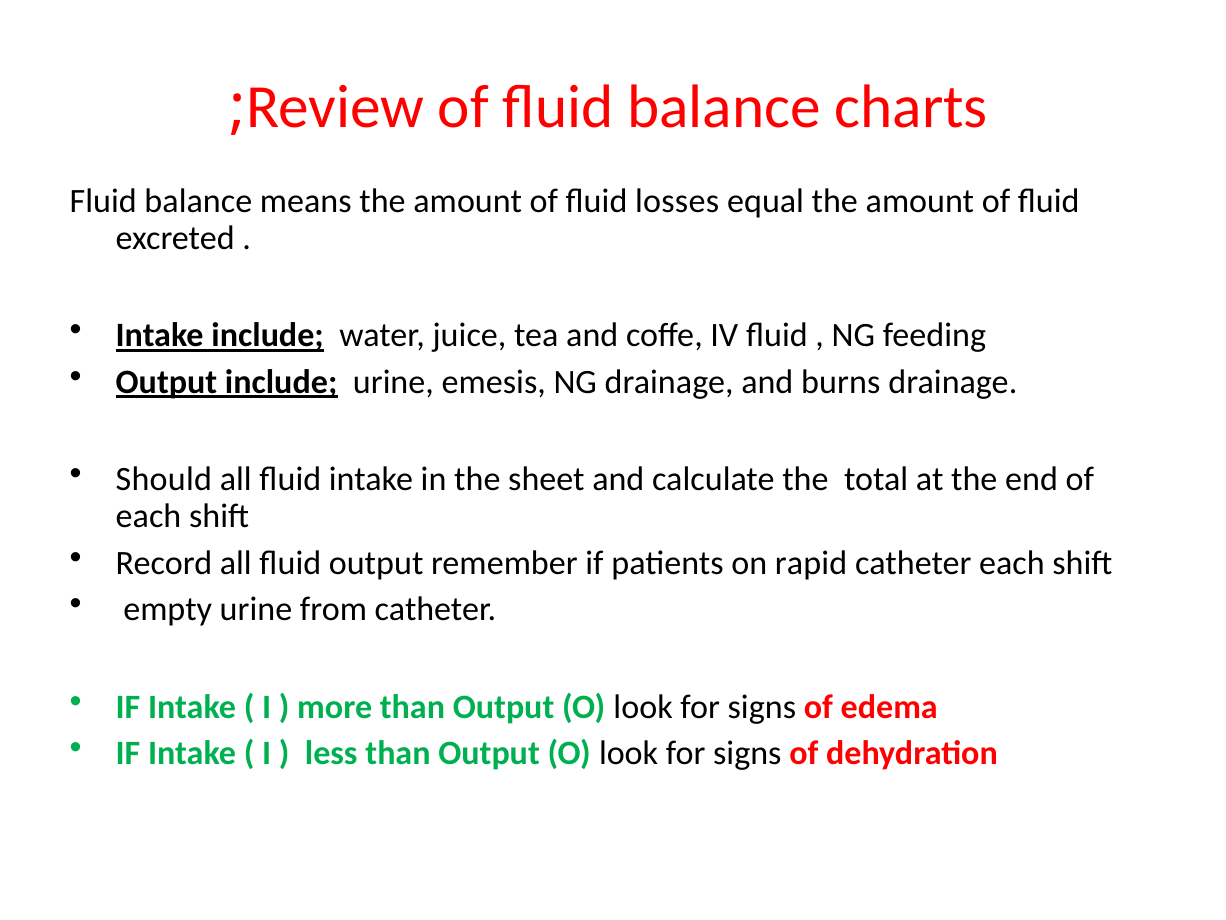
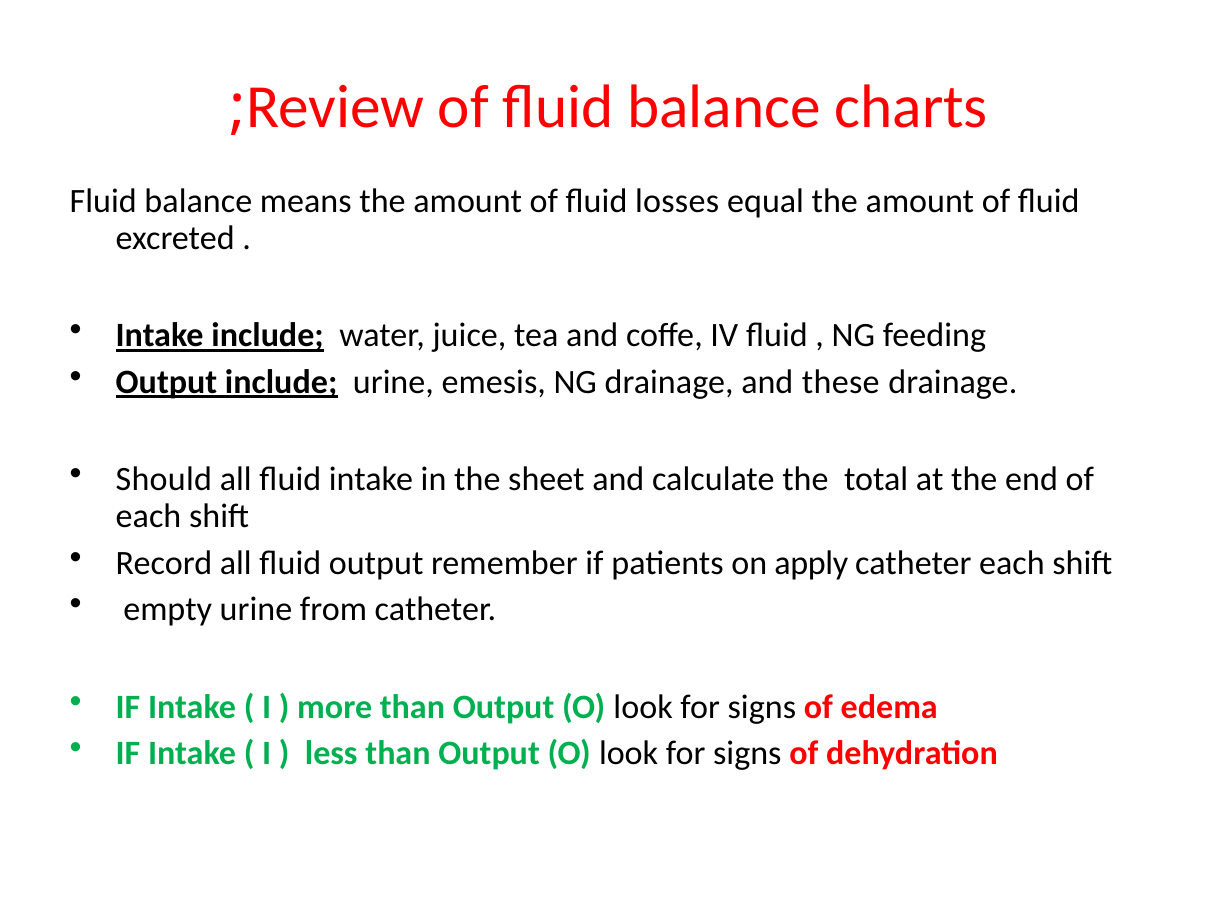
burns: burns -> these (841, 382)
rapid: rapid -> apply (811, 563)
